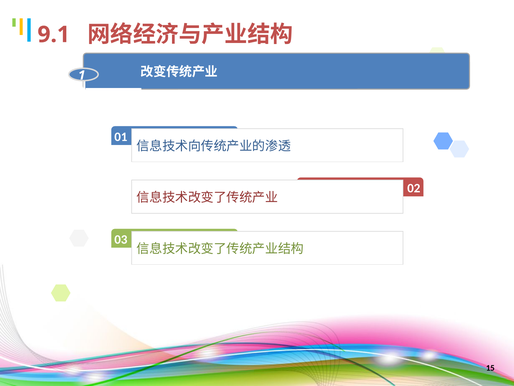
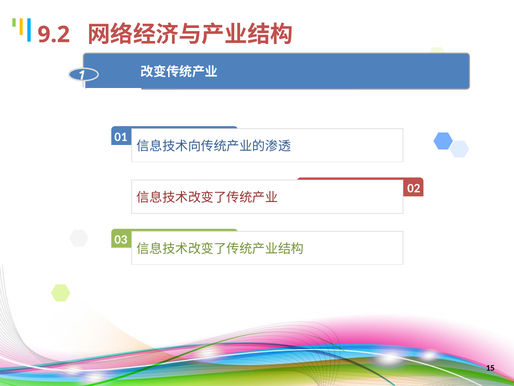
9.1: 9.1 -> 9.2 (54, 35)
